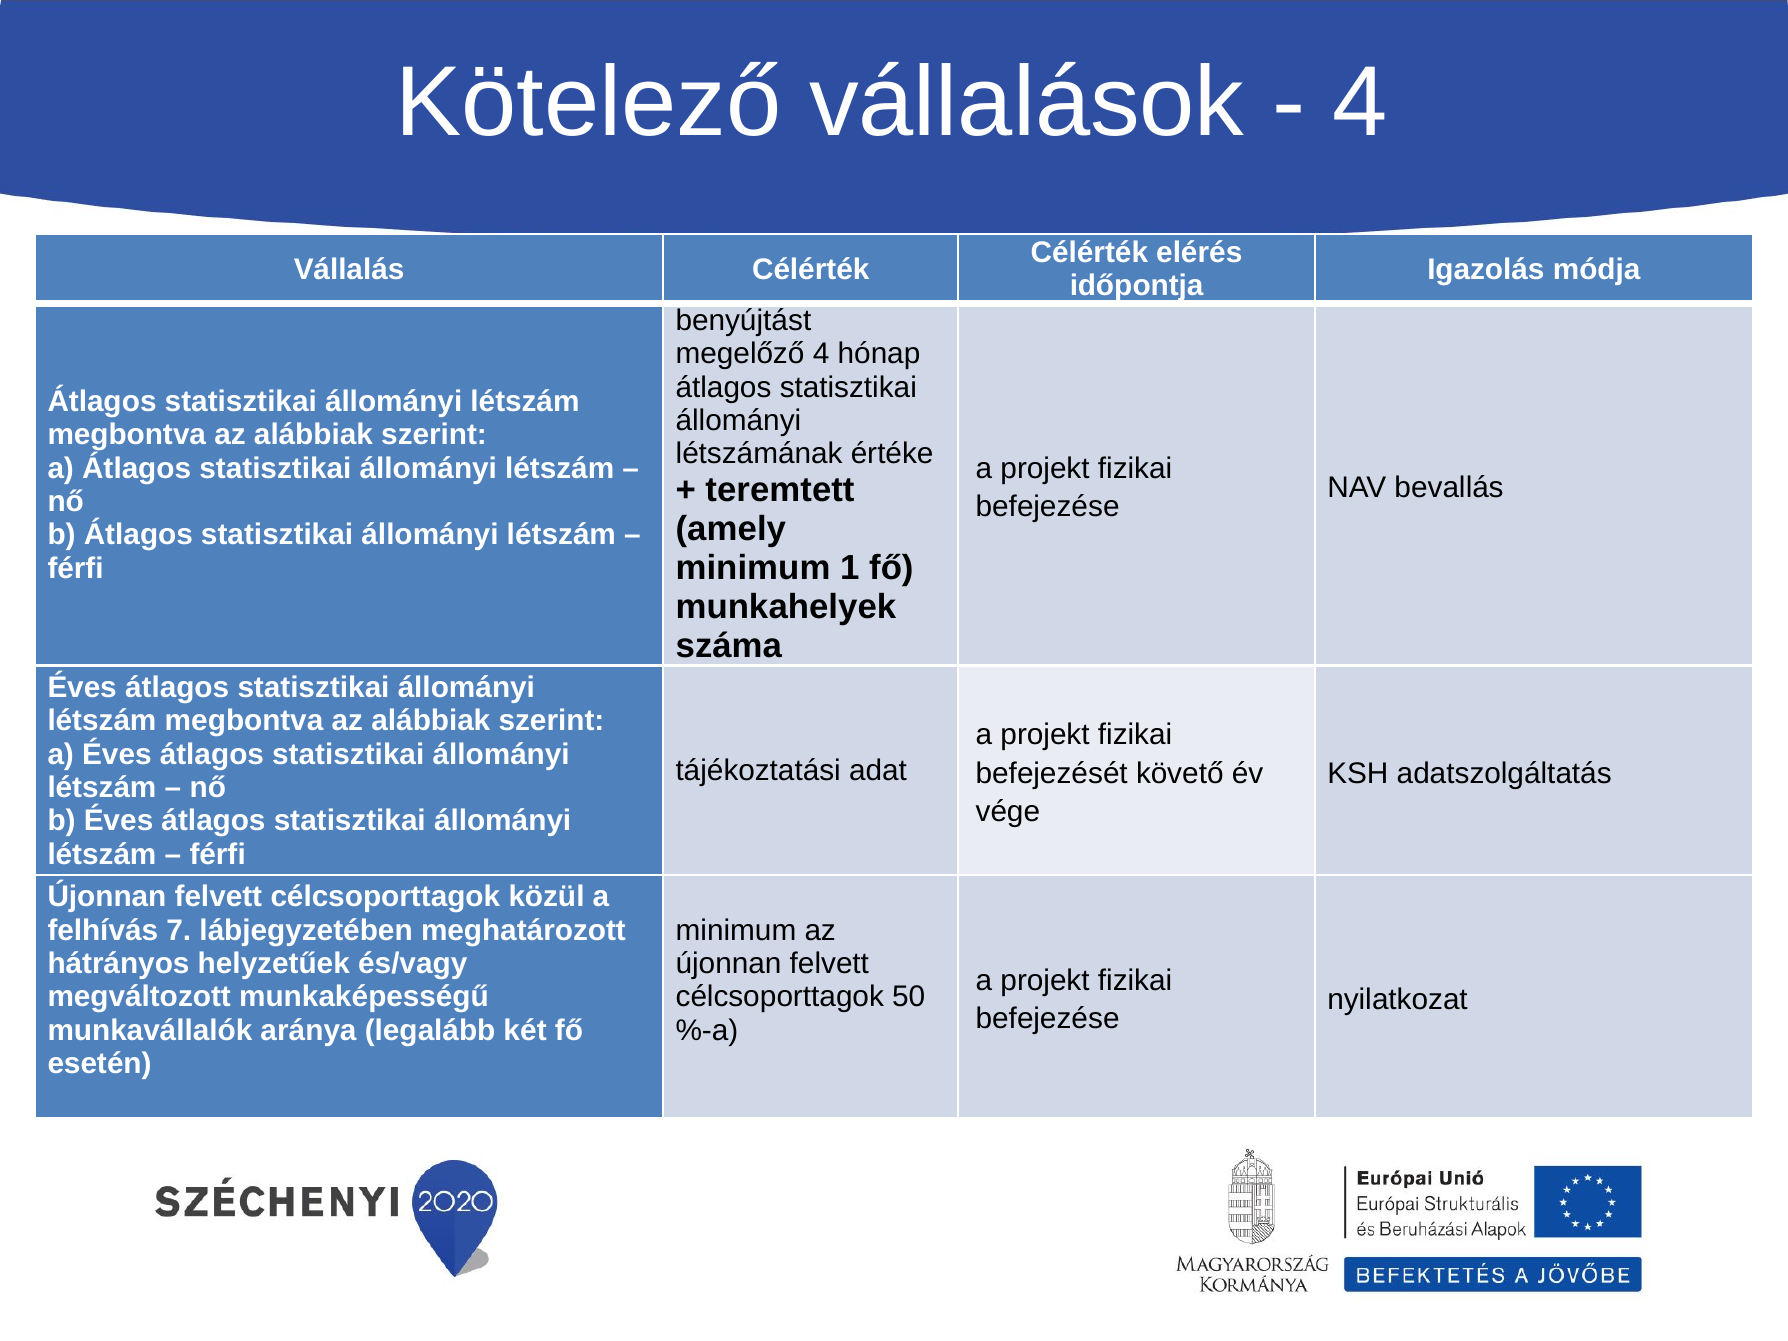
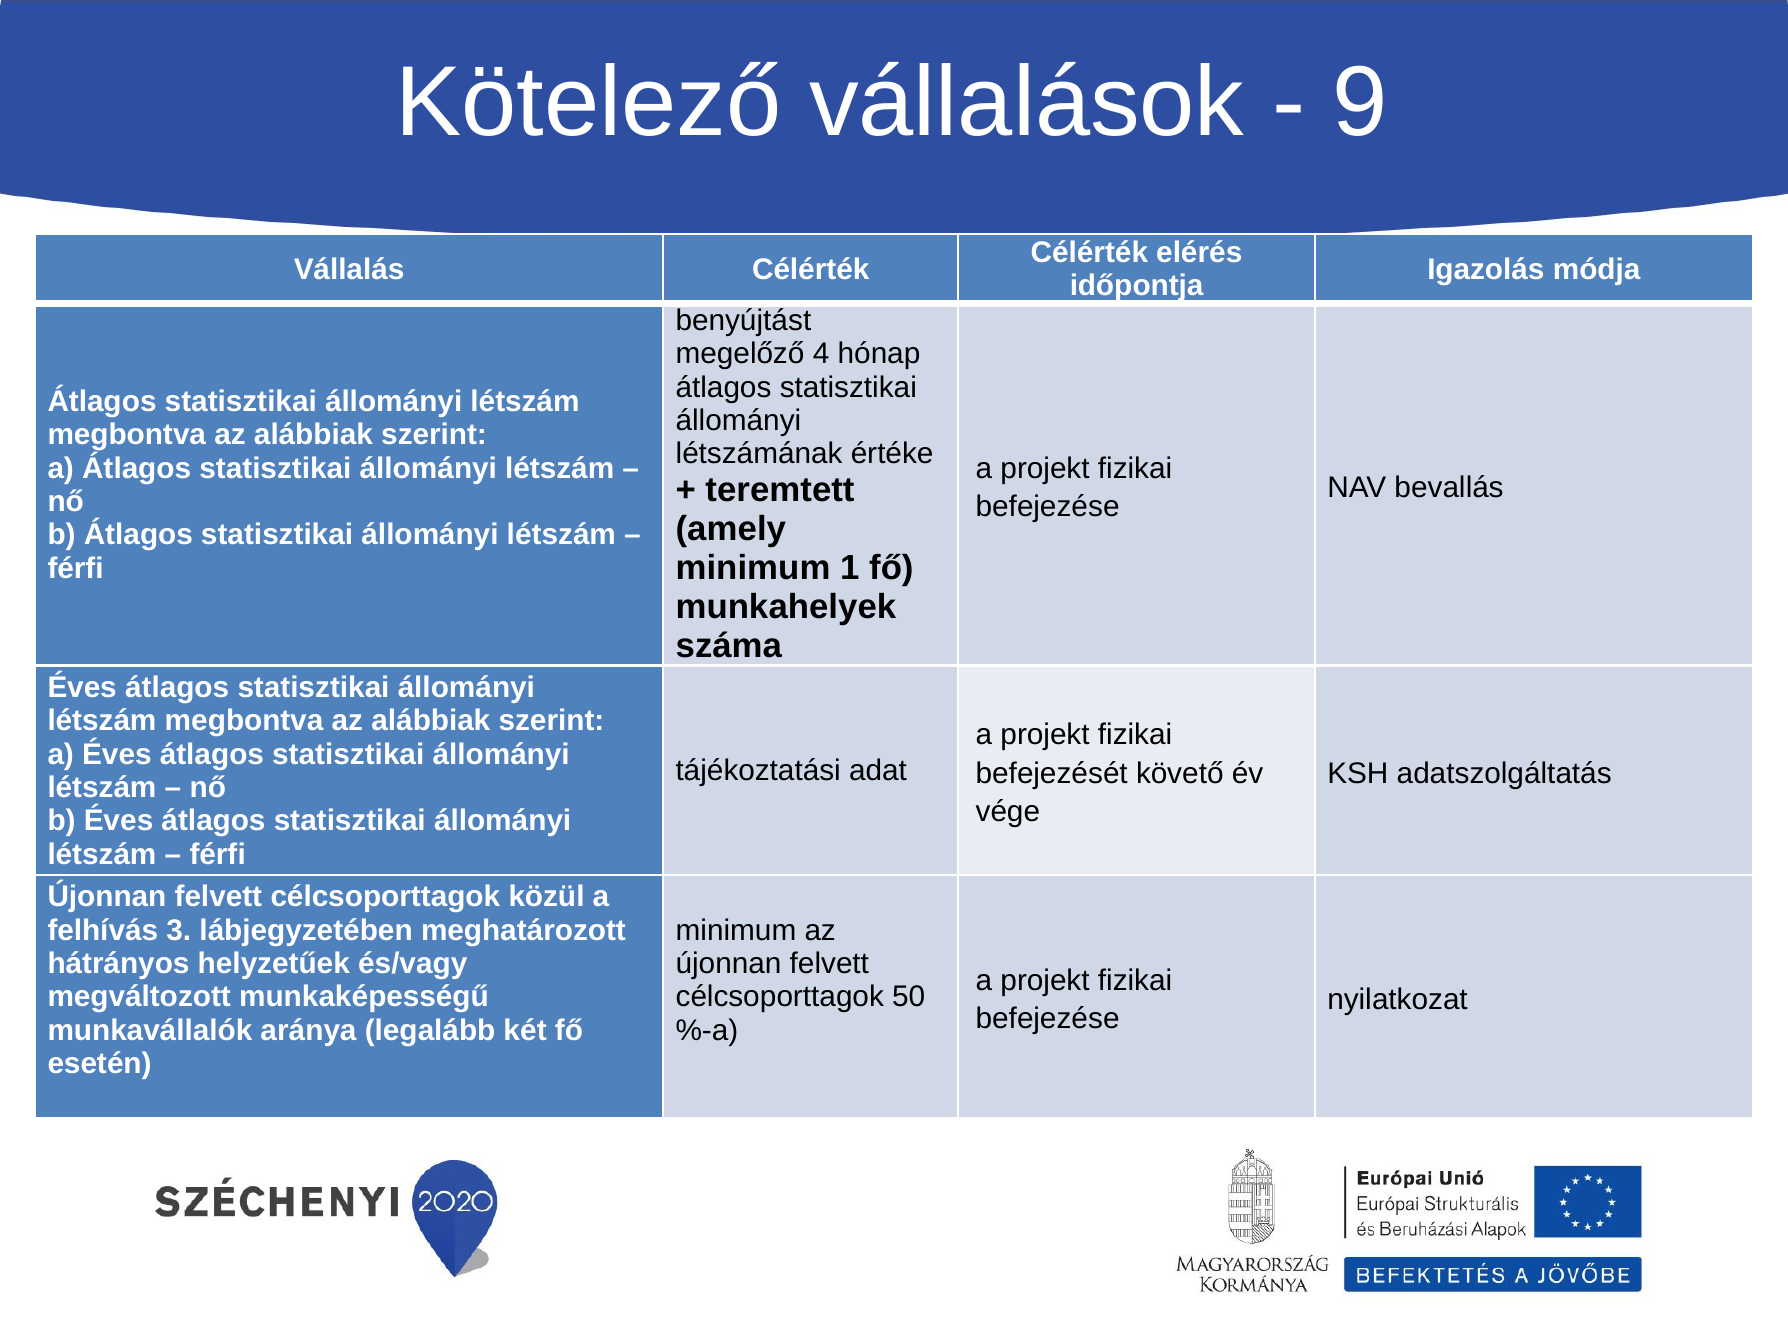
4: 4 -> 9 (1360, 103)
7: 7 -> 3 (179, 930)
